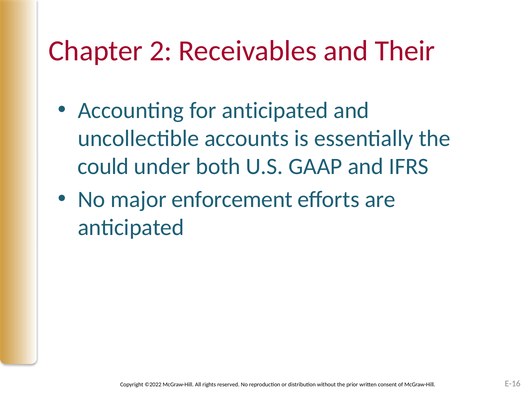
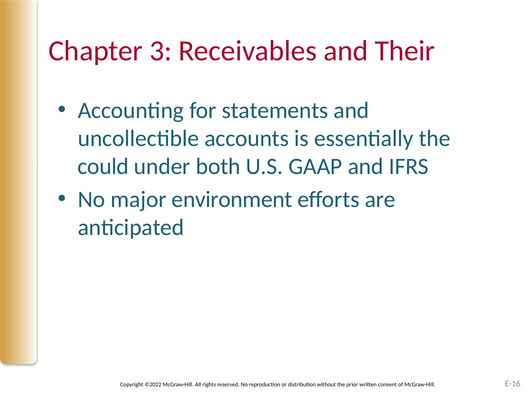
2: 2 -> 3 (161, 51)
for anticipated: anticipated -> statements (275, 110)
enforcement: enforcement -> environment (232, 200)
